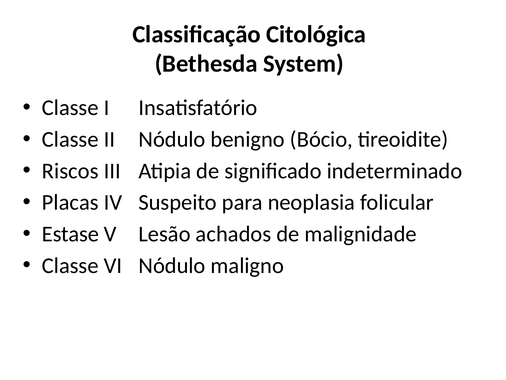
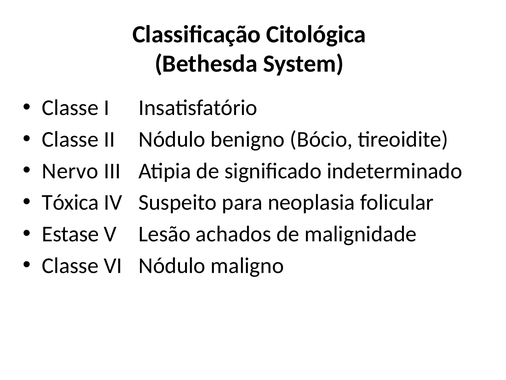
Riscos: Riscos -> Nervo (70, 171)
Placas: Placas -> Tóxica (70, 202)
